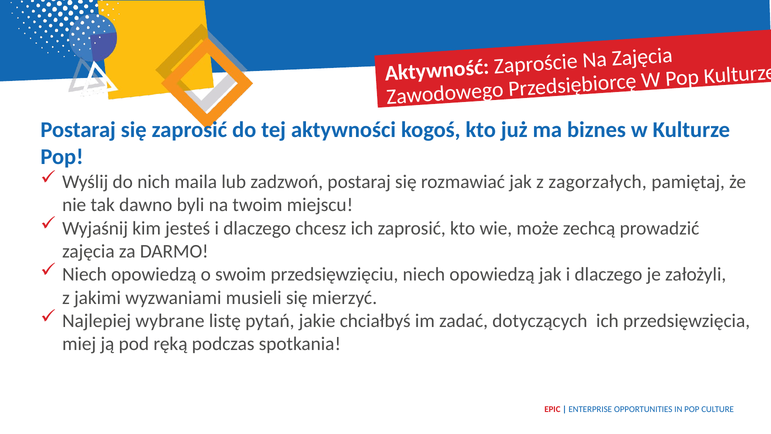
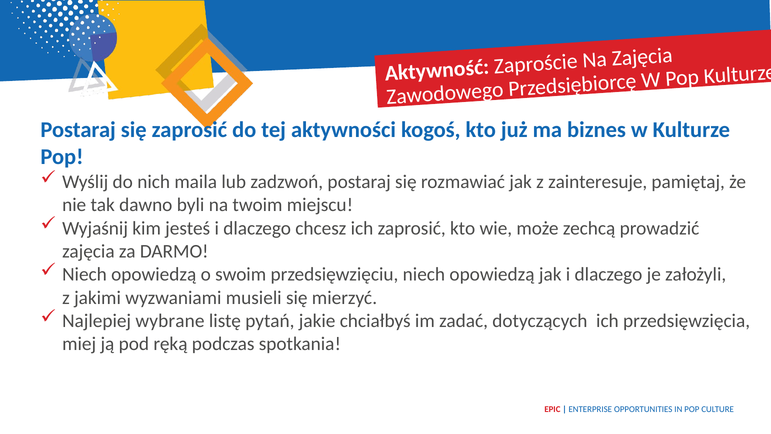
zagorzałych: zagorzałych -> zainteresuje (598, 182)
